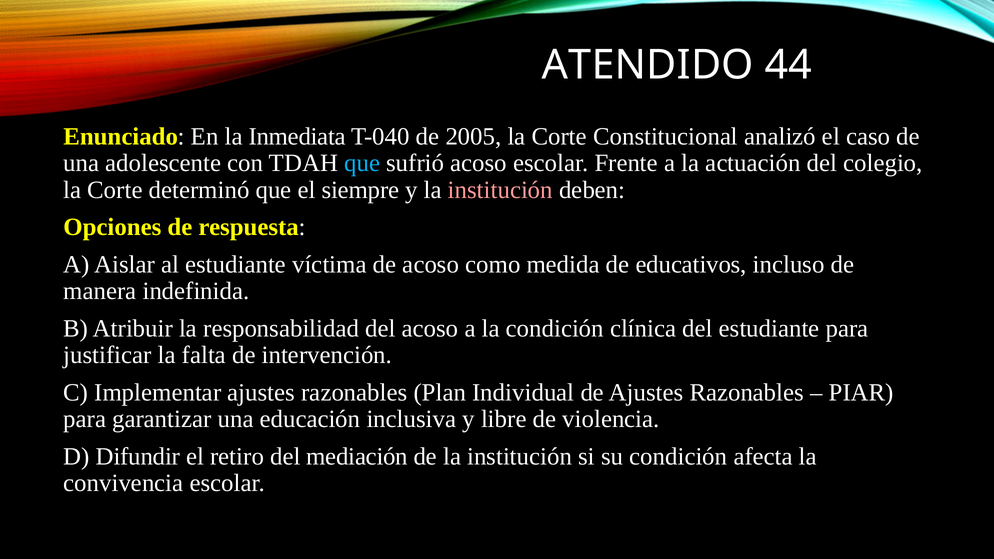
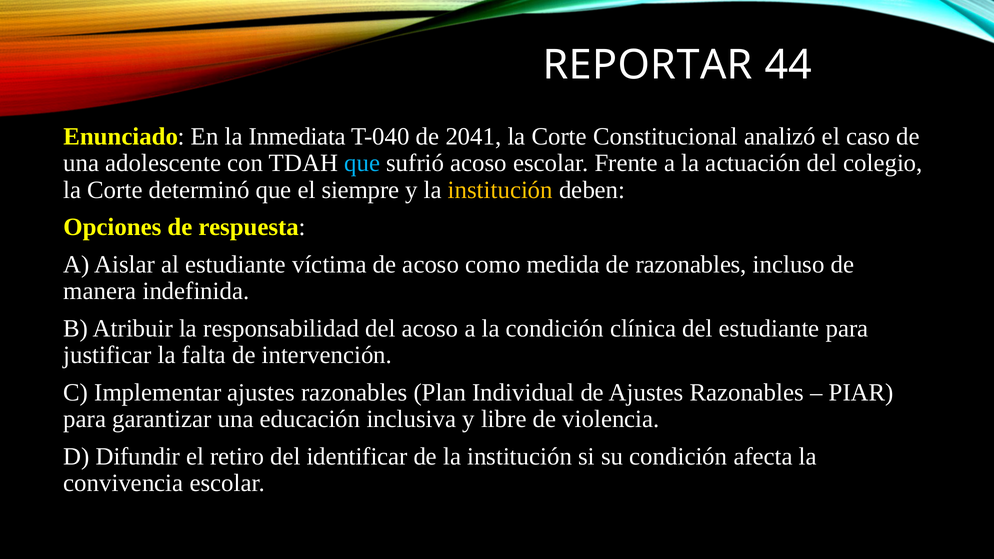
ATENDIDO: ATENDIDO -> REPORTAR (648, 65)
2005: 2005 -> 2041 (473, 136)
institución colour: pink -> yellow (500, 190)
de educativos: educativos -> razonables (691, 265)
mediación: mediación -> identificar (357, 457)
